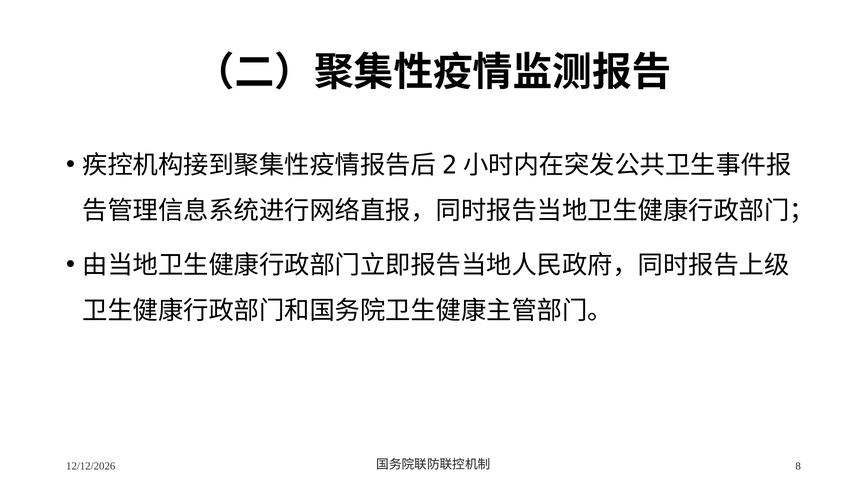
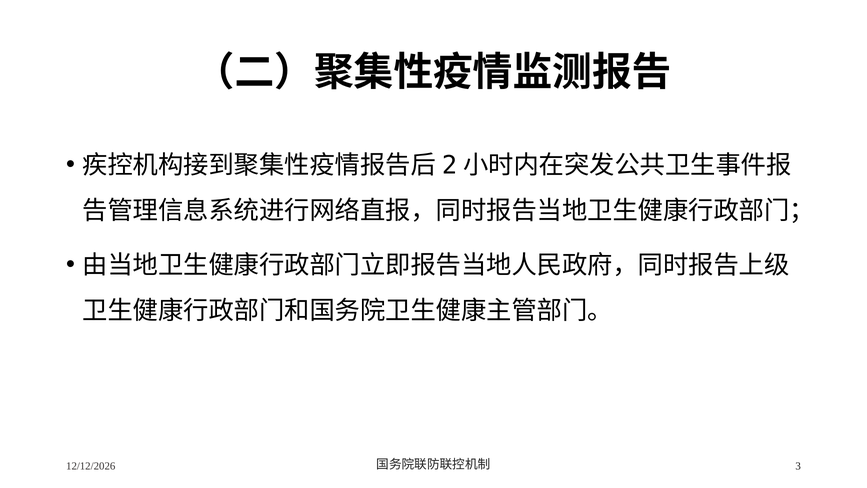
8: 8 -> 3 (798, 466)
